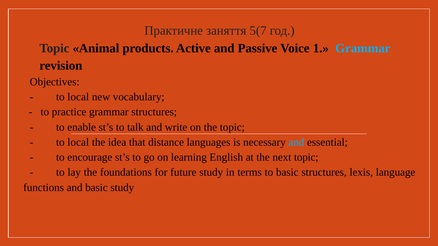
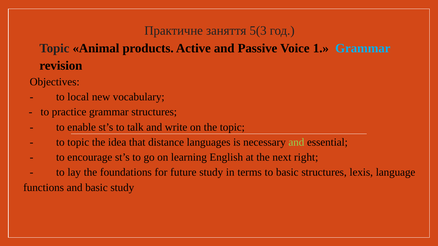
5(7: 5(7 -> 5(3 (258, 31)
local: local -> topic (78, 142)
and colour: light blue -> light green (296, 142)
next topic: topic -> right (306, 157)
